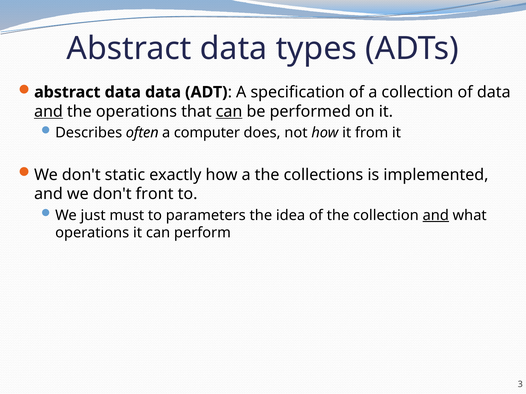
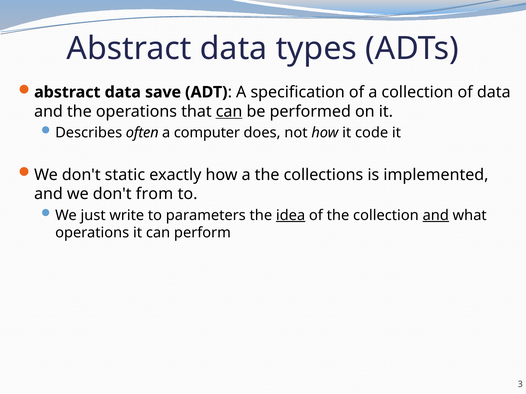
data data: data -> save (163, 92)
and underline: present -> none (48, 112)
from: from -> code (372, 133)
front: front -> from (155, 194)
must: must -> write (127, 215)
idea underline: none -> present (291, 215)
